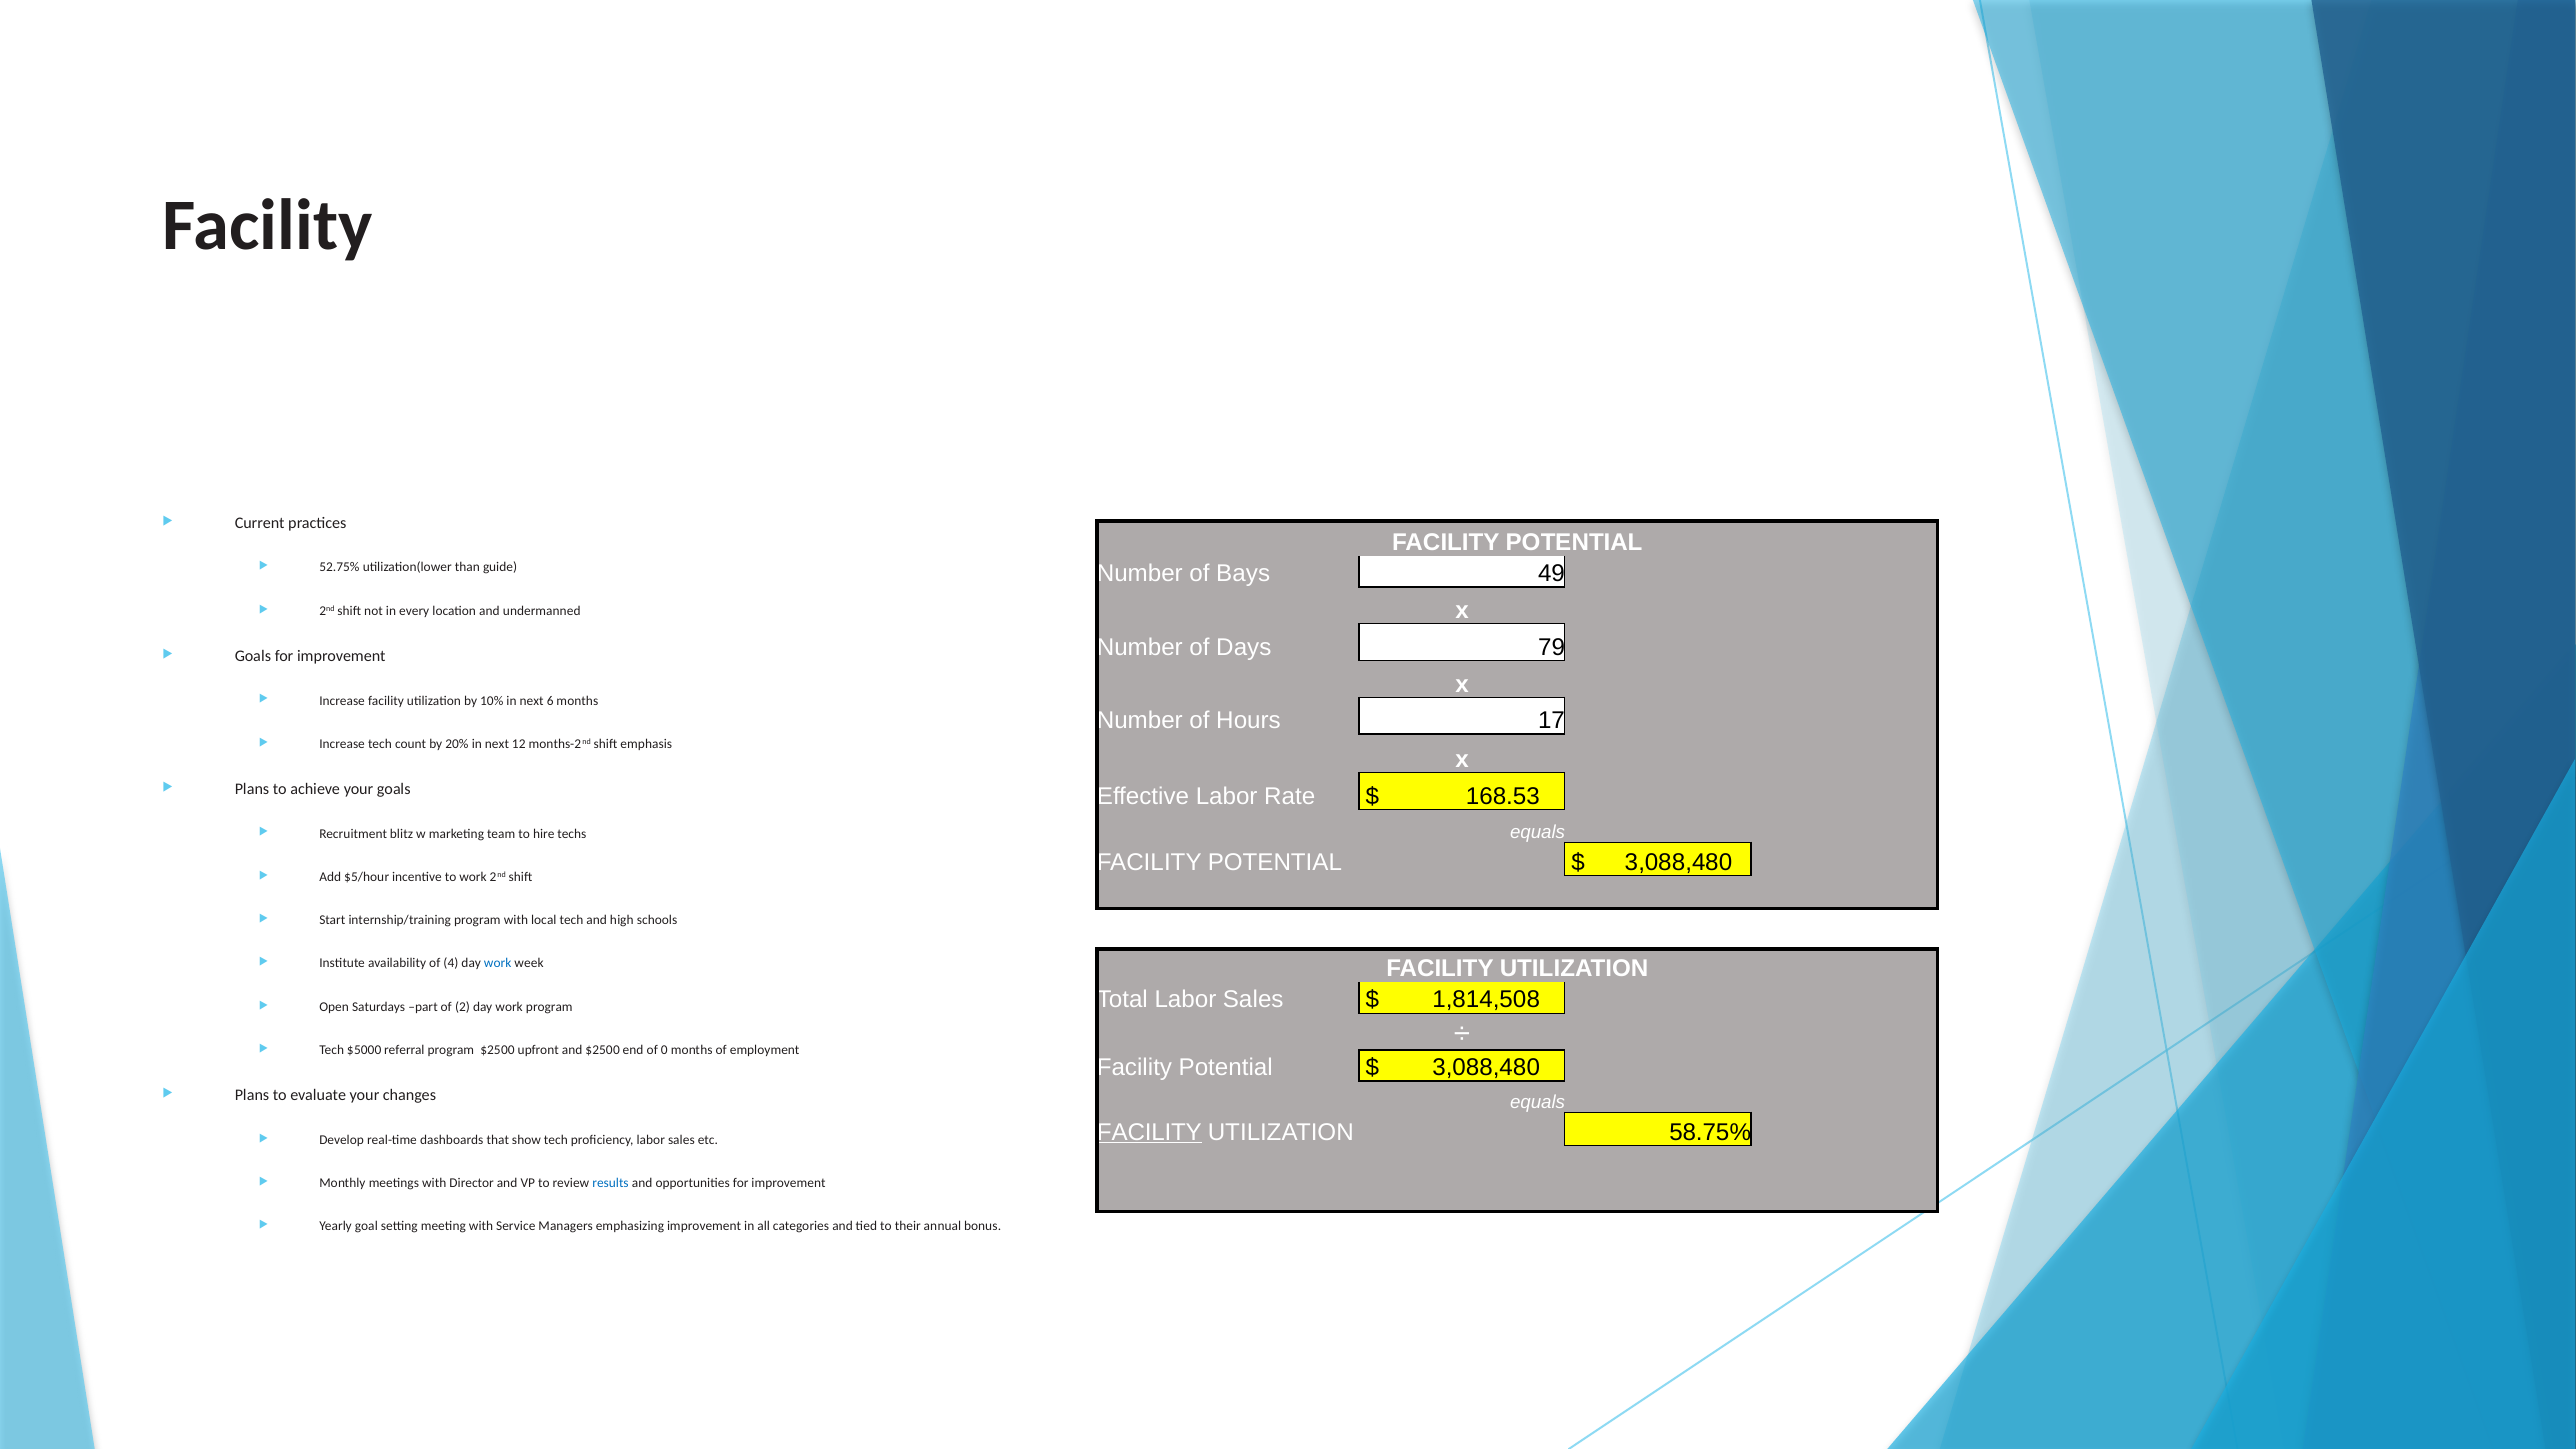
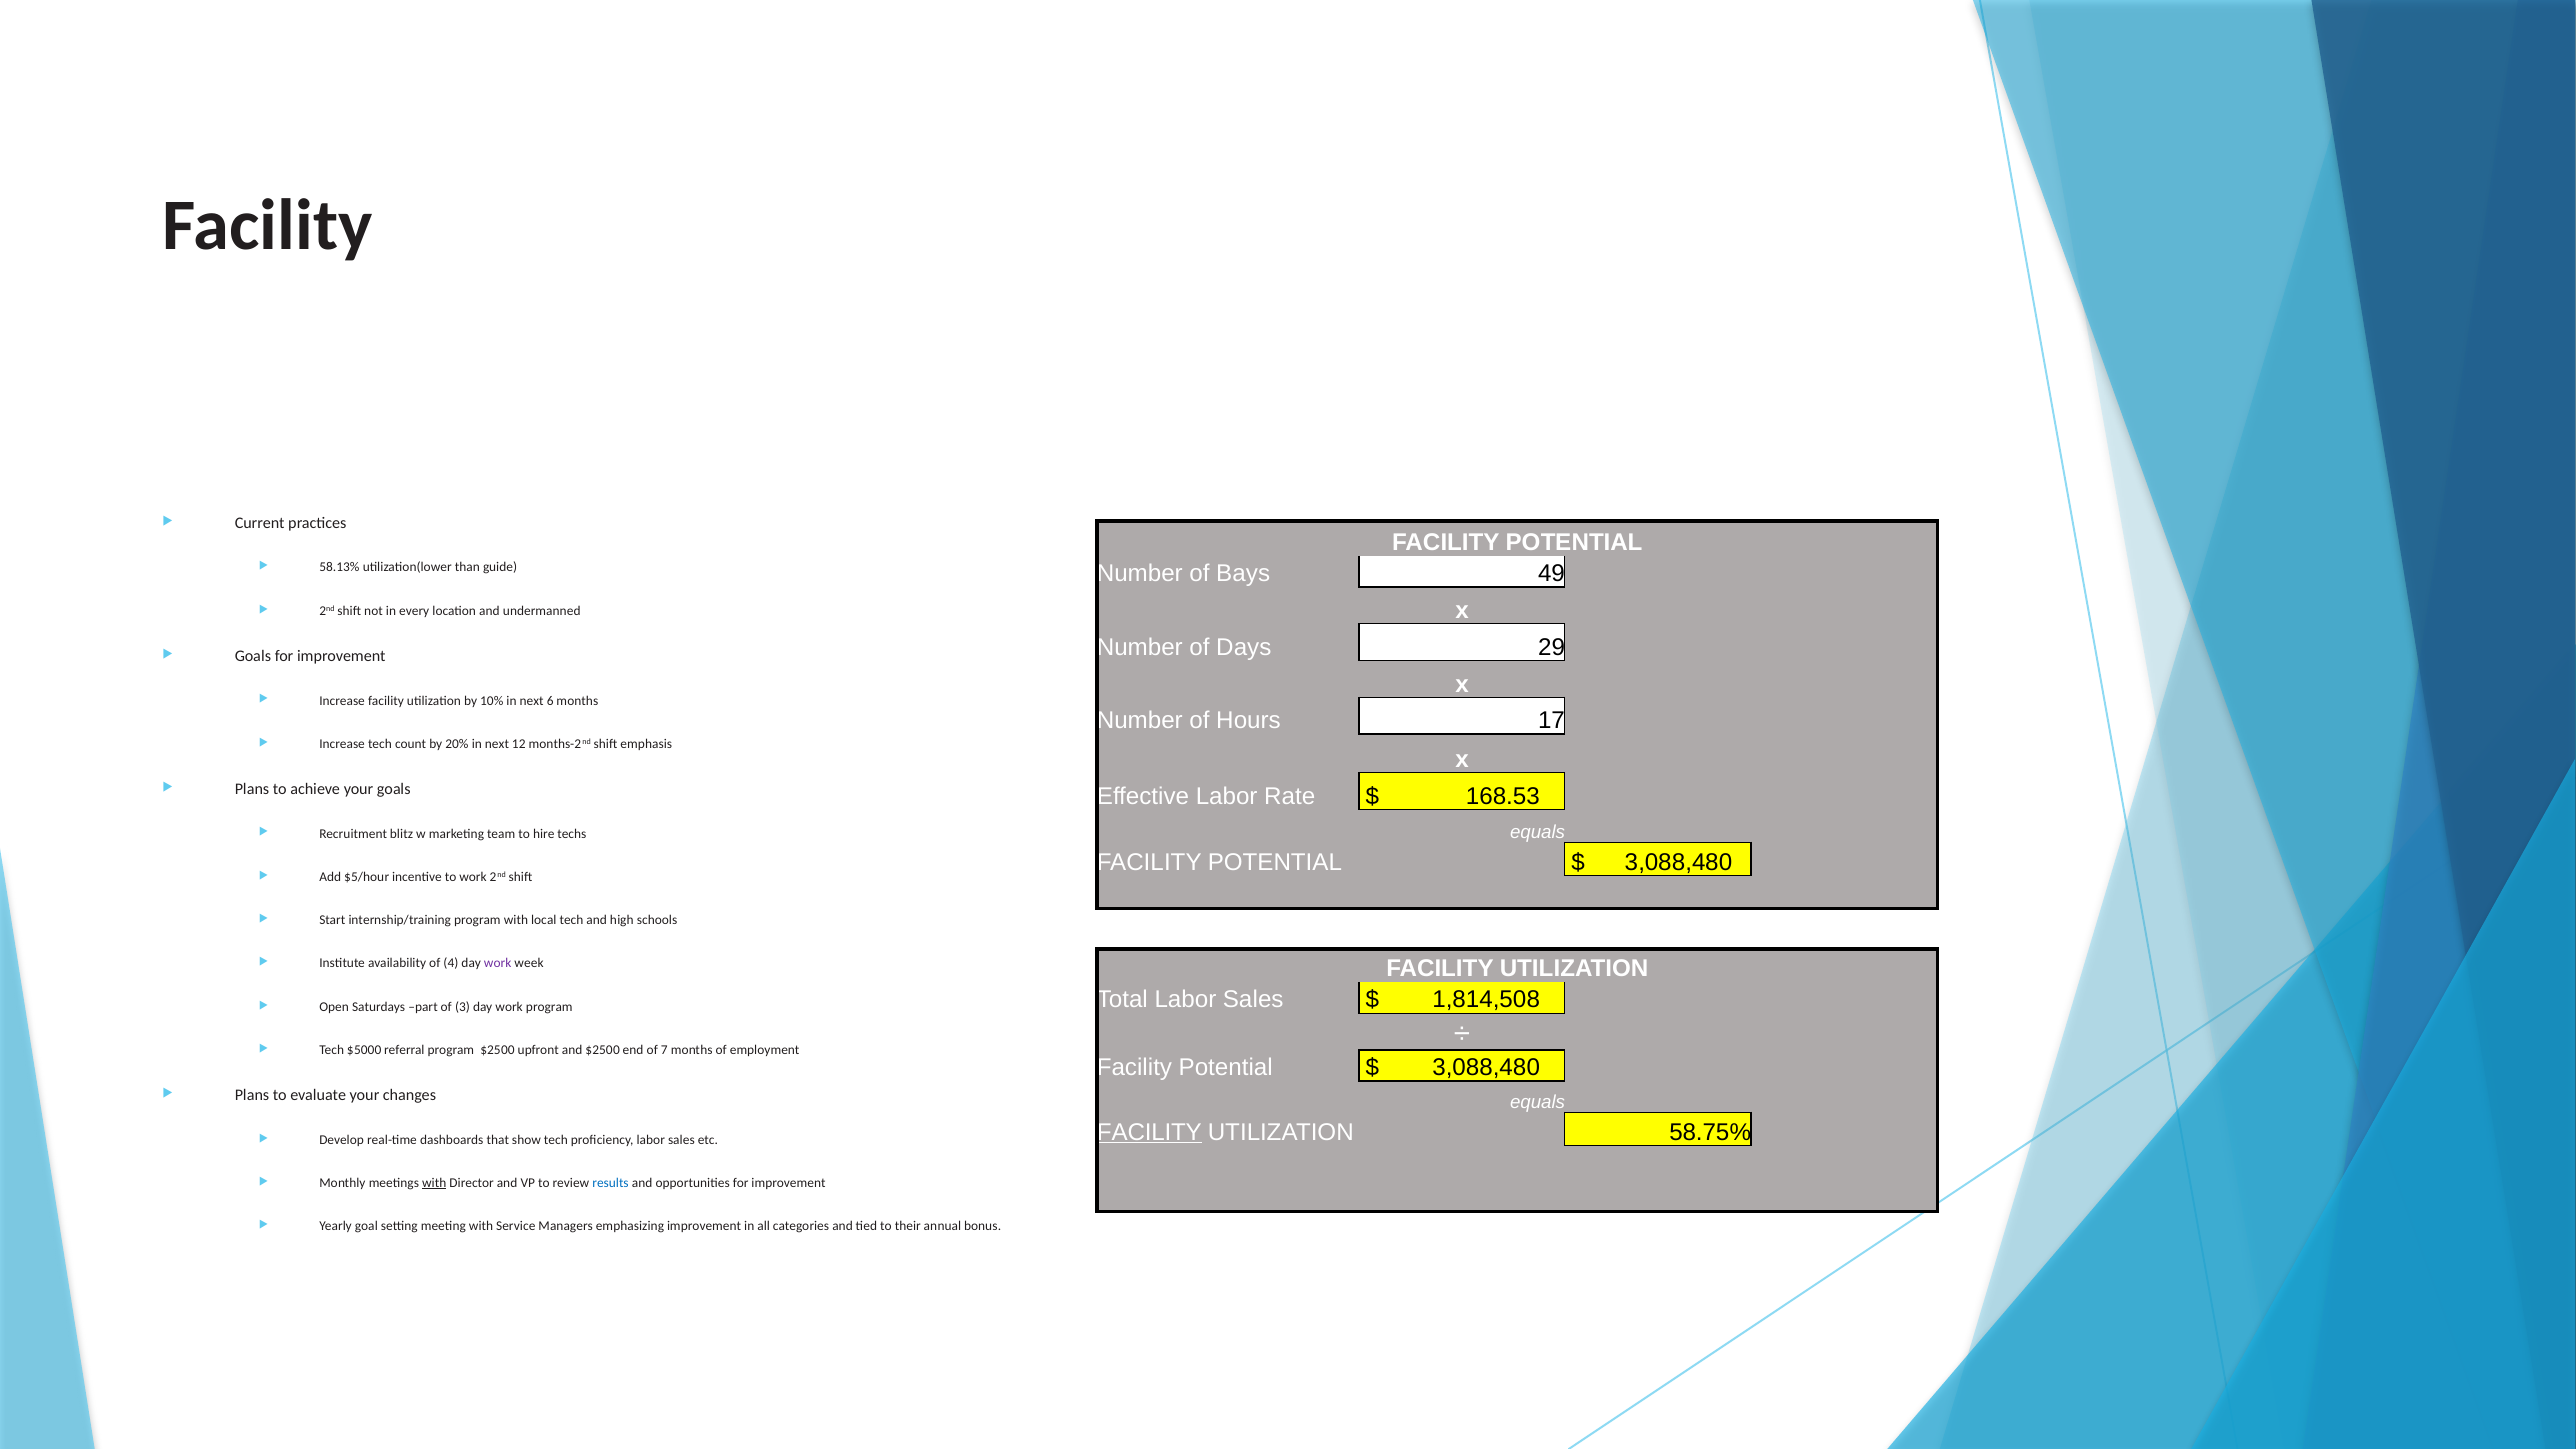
52.75%: 52.75% -> 58.13% (339, 568)
79: 79 -> 29 (1552, 647)
work colour: blue -> purple (498, 963)
2: 2 -> 3 (463, 1007)
0: 0 -> 7 (664, 1050)
with underline: none -> present (434, 1183)
